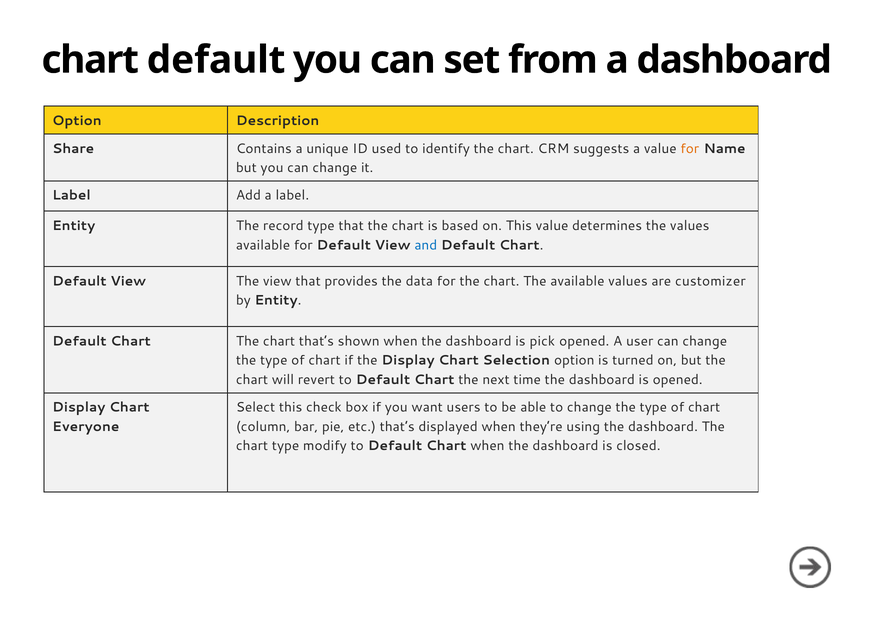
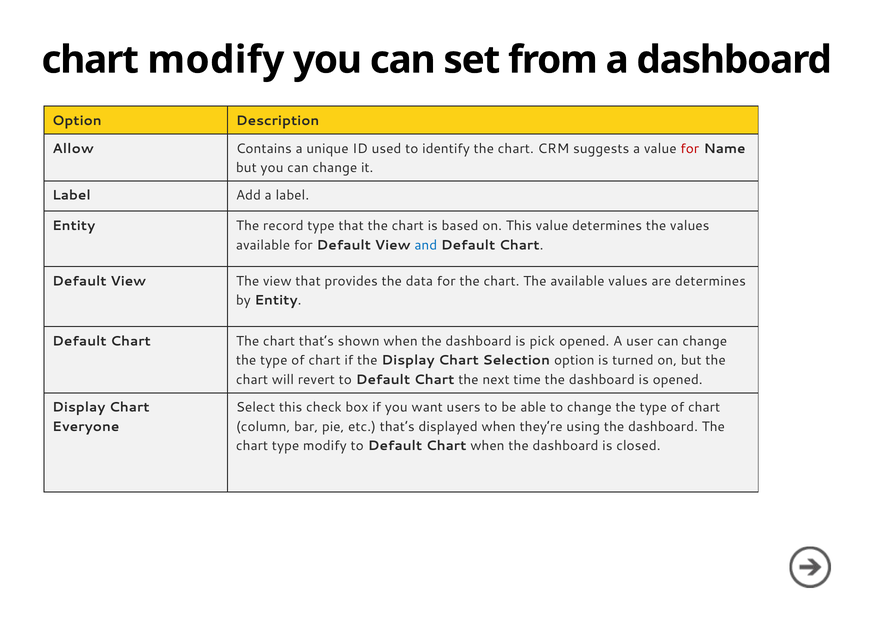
default: default -> modify (216, 60)
Share: Share -> Allow (73, 149)
for colour: orange -> red (690, 149)
are customizer: customizer -> determines (710, 281)
